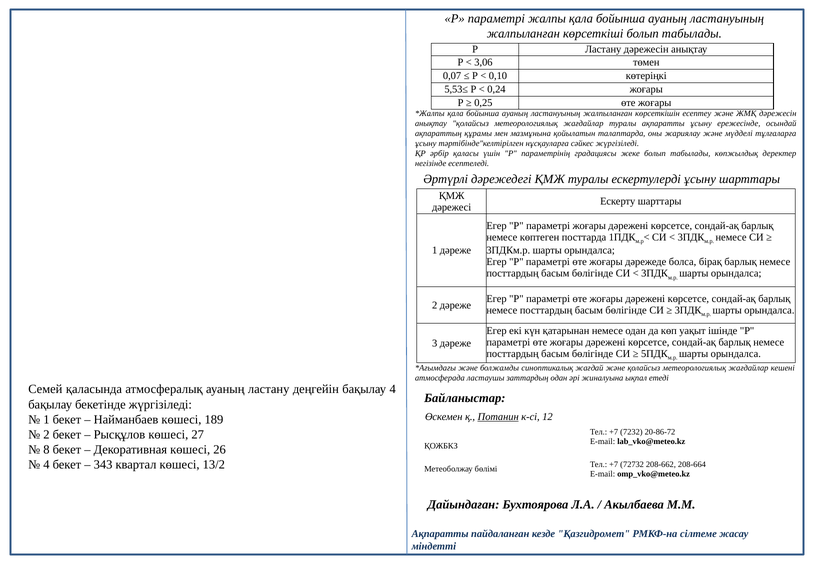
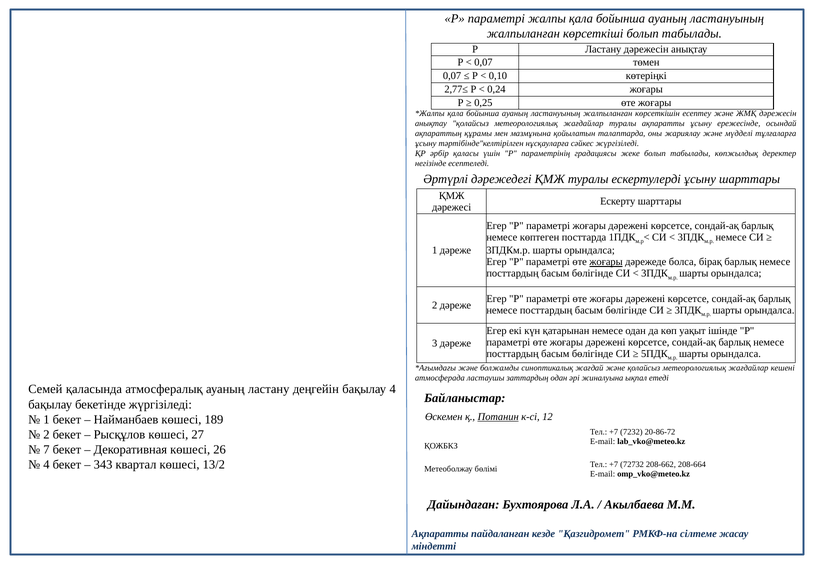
3,06: 3,06 -> 0,07 (483, 62)
5,53≤: 5,53≤ -> 2,77≤ (456, 89)
жоғары underline: none -> present (606, 262)
8: 8 -> 7 (46, 449)
